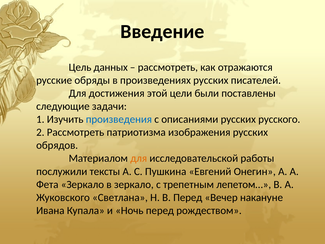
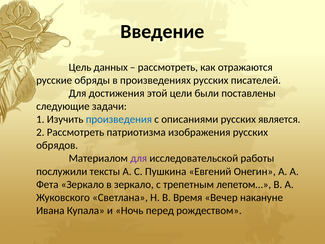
русского: русского -> является (279, 119)
для colour: orange -> purple (139, 158)
В Перед: Перед -> Время (188, 197)
